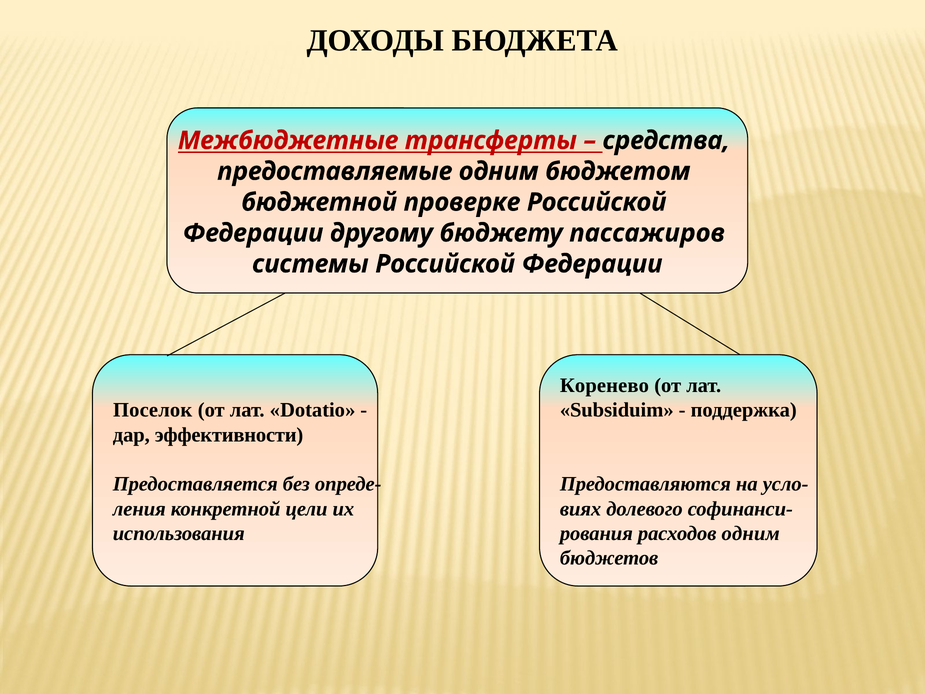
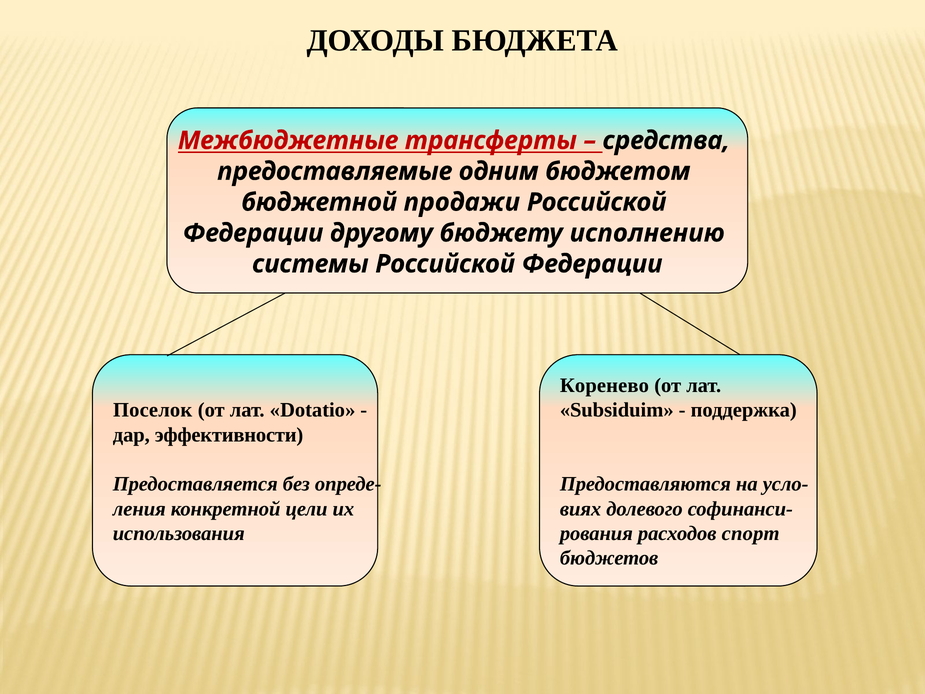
проверке: проверке -> продажи (462, 202)
пассажиров: пассажиров -> исполнению (647, 233)
расходов одним: одним -> спорт (751, 533)
